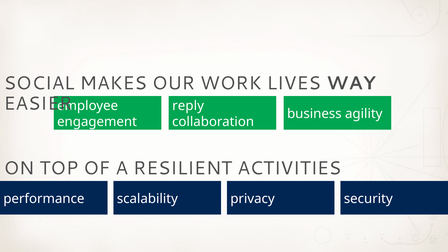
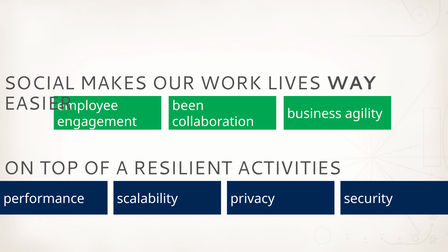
reply: reply -> been (188, 106)
